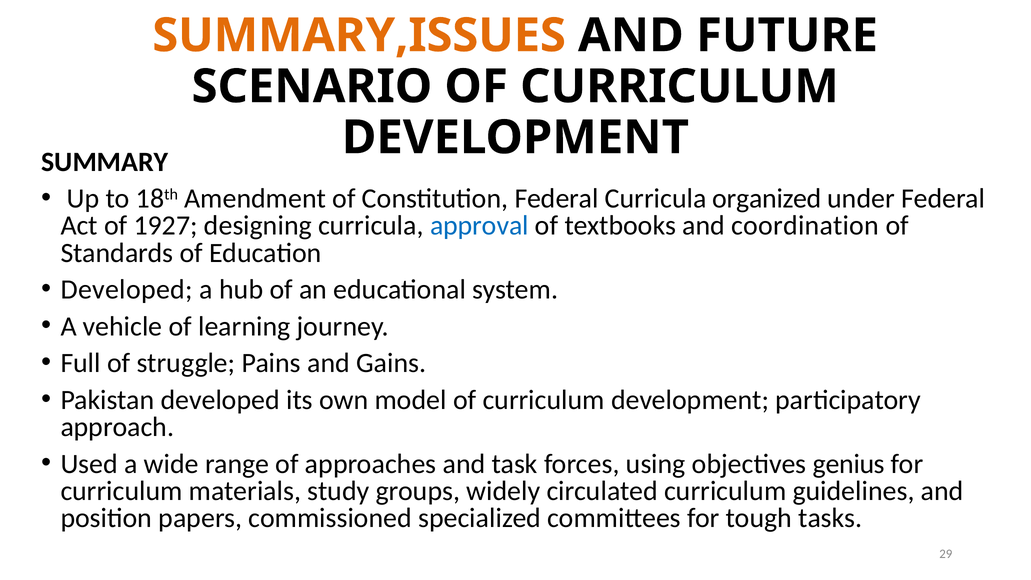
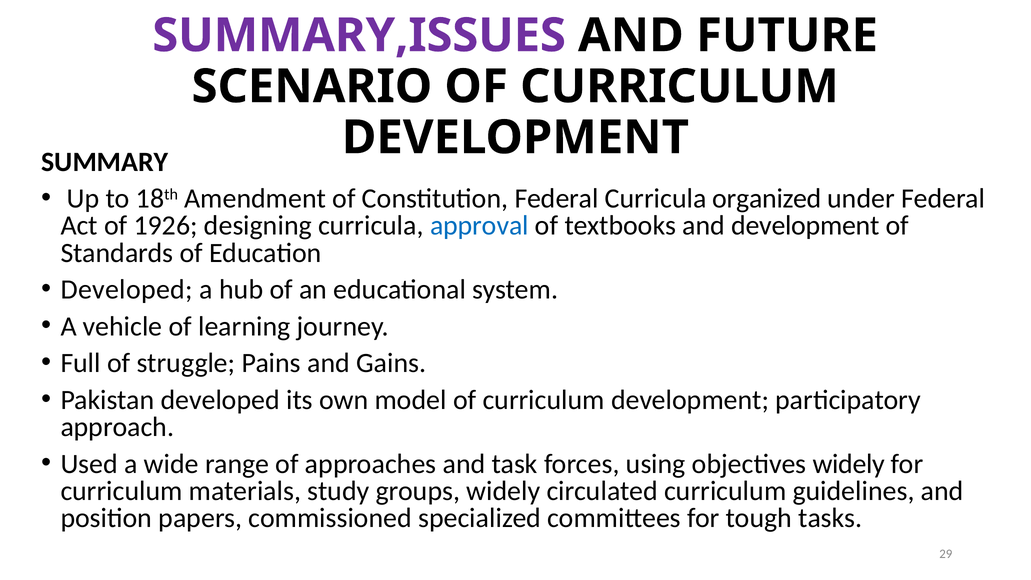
SUMMARY,ISSUES colour: orange -> purple (359, 36)
1927: 1927 -> 1926 (166, 226)
and coordination: coordination -> development (805, 226)
objectives genius: genius -> widely (849, 464)
